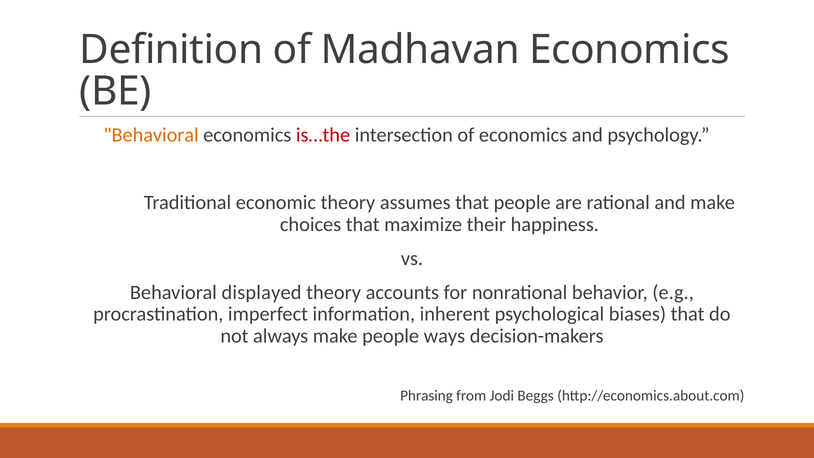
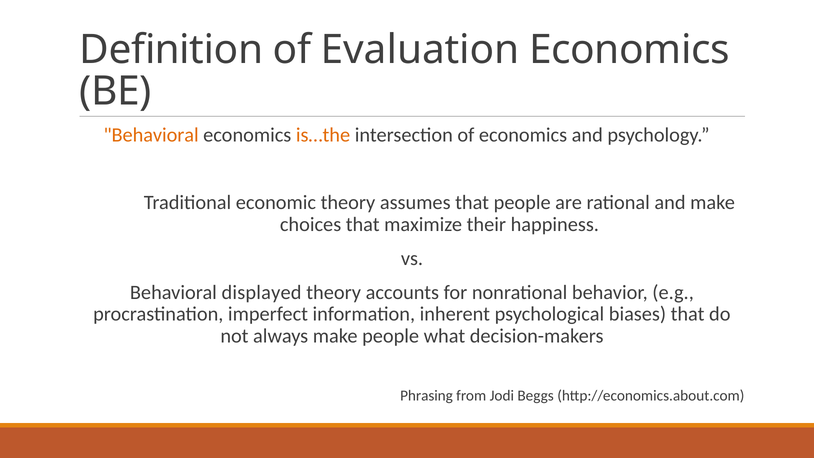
Madhavan: Madhavan -> Evaluation (420, 50)
is…the colour: red -> orange (323, 135)
ways: ways -> what (444, 336)
